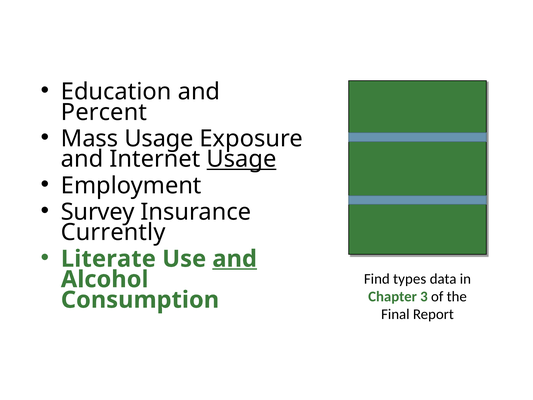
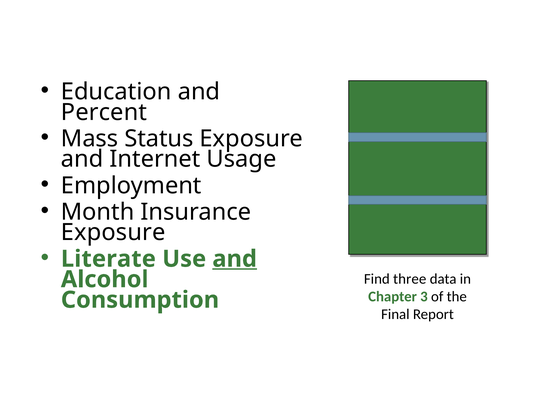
Mass Usage: Usage -> Status (159, 139)
Usage underline: present -> none (242, 159)
Survey: Survey -> Month (98, 212)
Currently: Currently -> Exposure (113, 232)
types: types -> three (410, 279)
